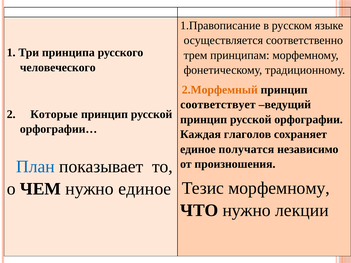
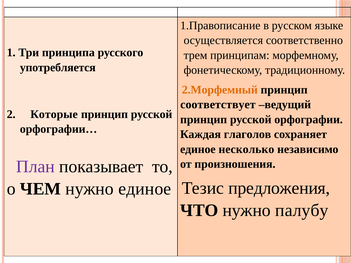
человеческого: человеческого -> употребляется (58, 67)
получатся: получатся -> несколько (246, 149)
План colour: blue -> purple (36, 167)
Тезис морфемному: морфемному -> предложения (279, 188)
лекции: лекции -> палубу (302, 211)
